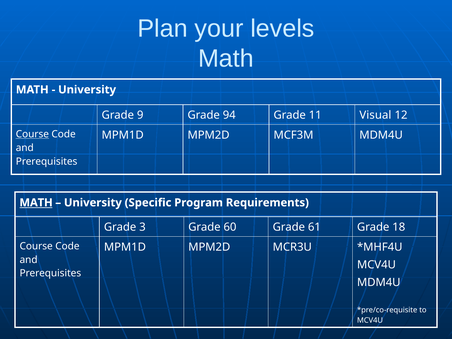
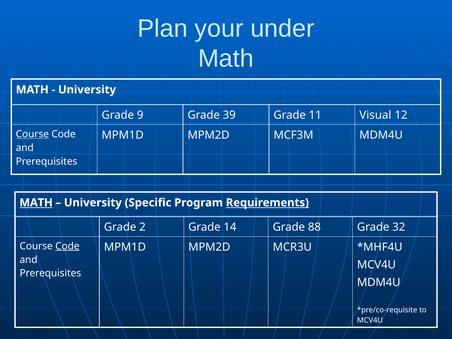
levels: levels -> under (282, 29)
94: 94 -> 39 (229, 115)
Requirements underline: none -> present (267, 203)
3: 3 -> 2 (142, 227)
60: 60 -> 14 (230, 227)
61: 61 -> 88 (314, 227)
18: 18 -> 32 (399, 227)
Code underline: none -> present (67, 246)
